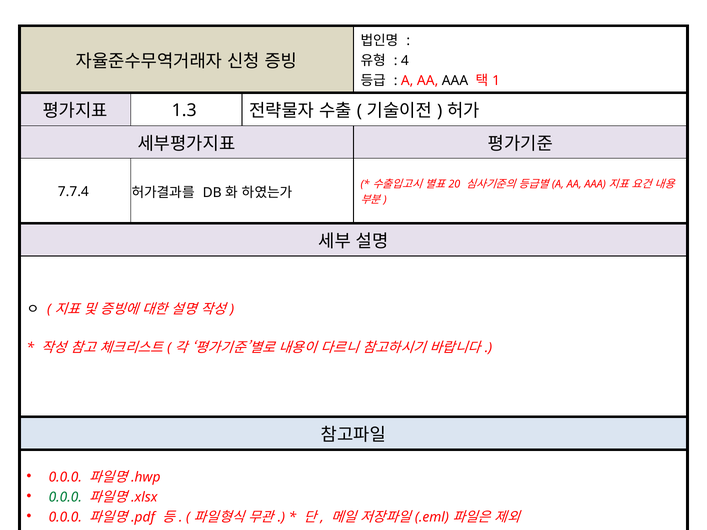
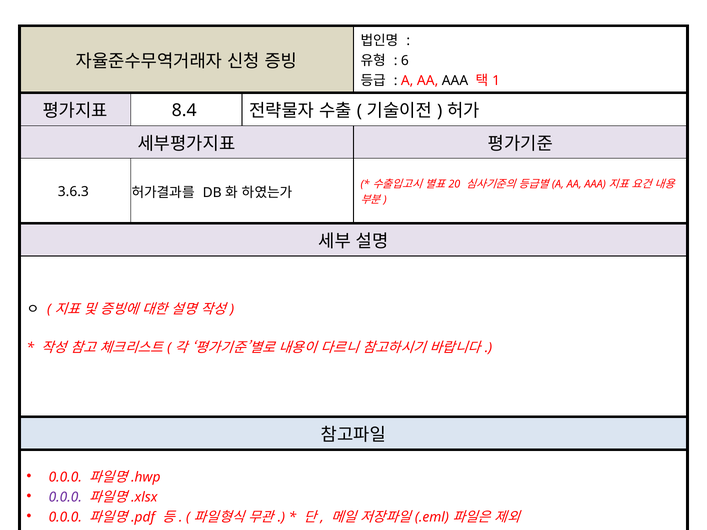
4: 4 -> 6 (405, 61)
1.3: 1.3 -> 8.4 (184, 110)
7.7.4: 7.7.4 -> 3.6.3 (73, 192)
0.0.0 colour: green -> purple (65, 497)
